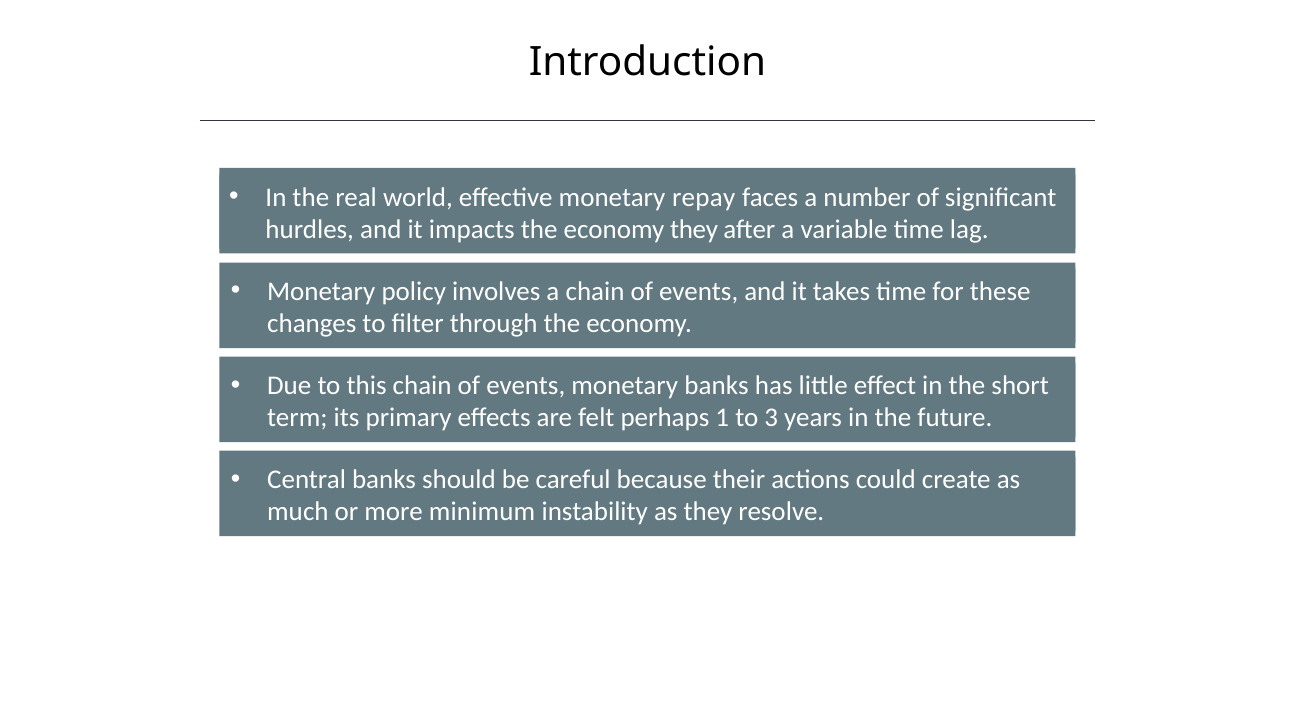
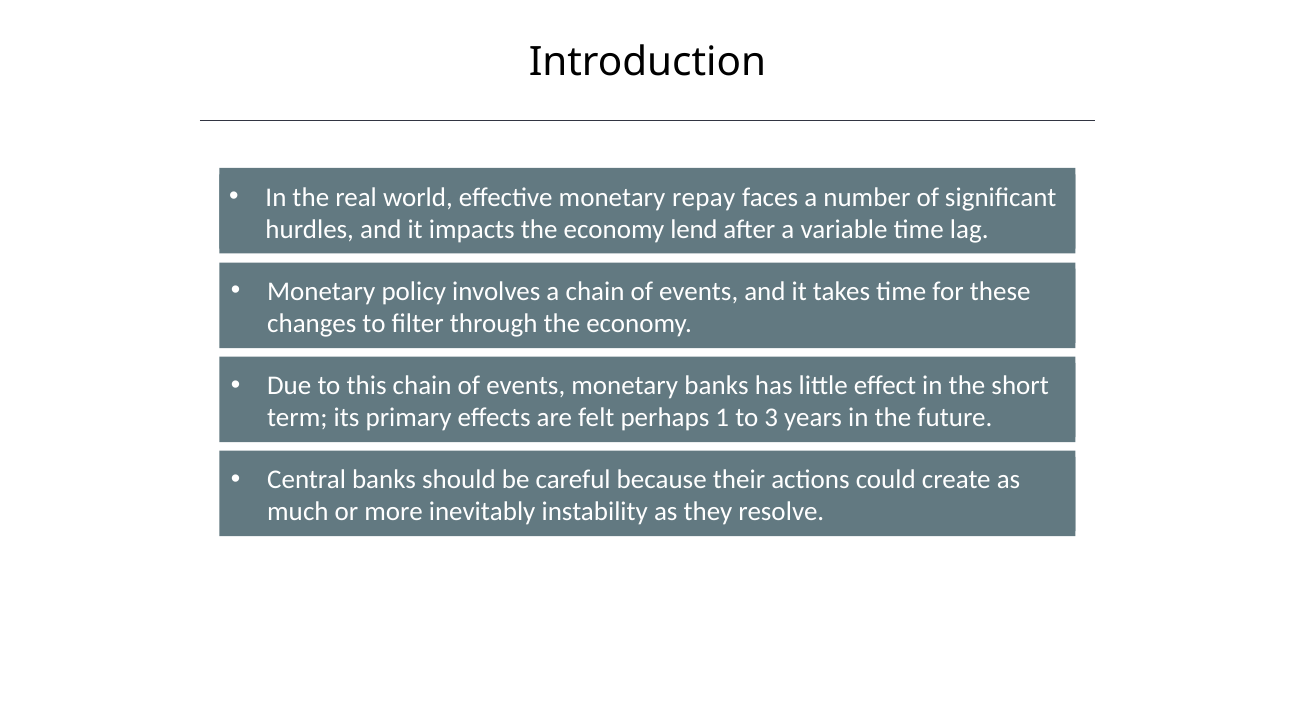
economy they: they -> lend (694, 230)
minimum: minimum -> inevitably (482, 512)
